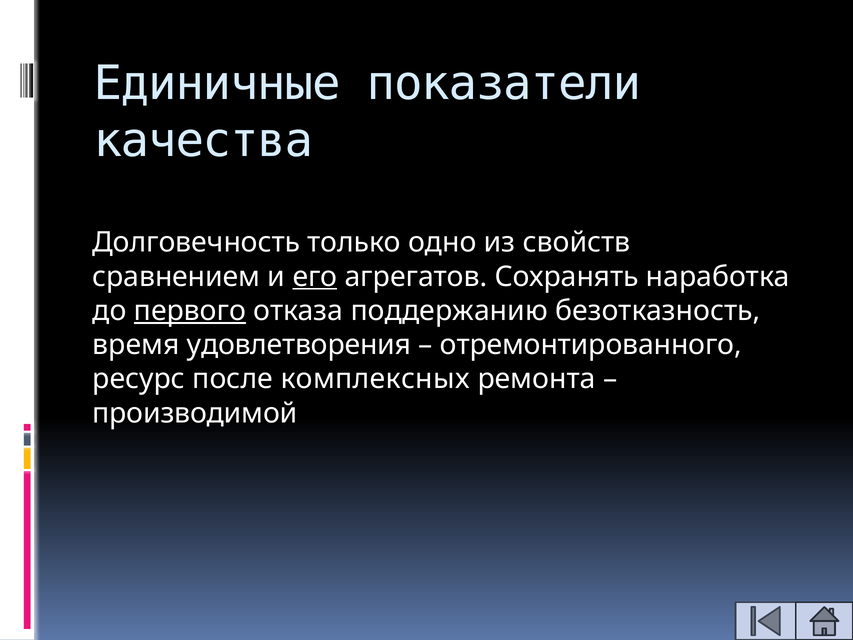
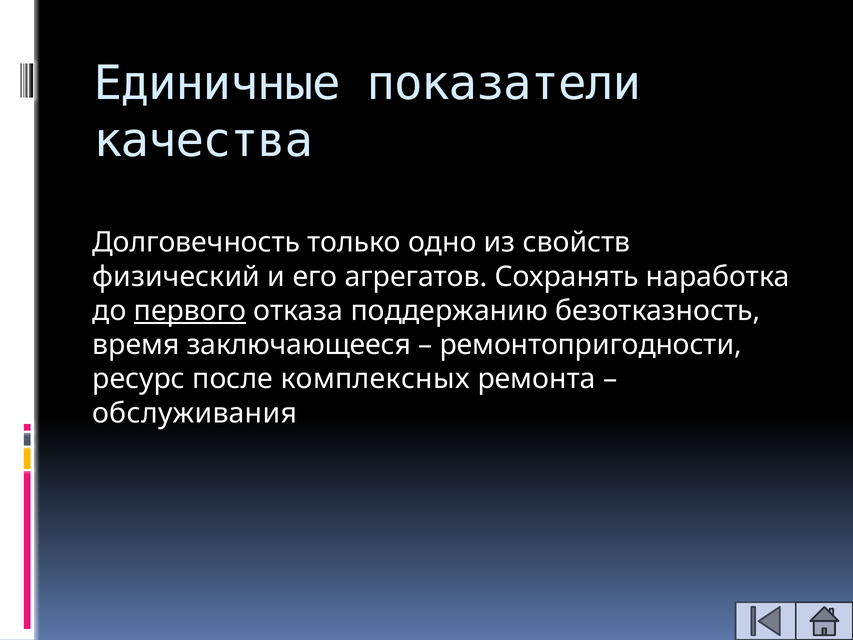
сравнением: сравнением -> физический (176, 277)
его underline: present -> none (315, 277)
удовлетворения: удовлетворения -> заключающееся (299, 345)
отремонтированного: отремонтированного -> ремонтопригодности (591, 345)
производимой: производимой -> обслуживания (195, 413)
